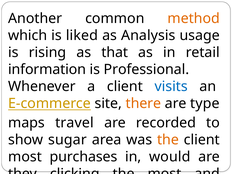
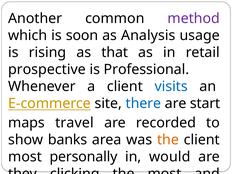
method colour: orange -> purple (194, 18)
liked: liked -> soon (82, 35)
information: information -> prospective (47, 69)
there colour: orange -> blue (143, 103)
type: type -> start (205, 103)
sugar: sugar -> banks (68, 140)
purchases: purchases -> personally (83, 157)
